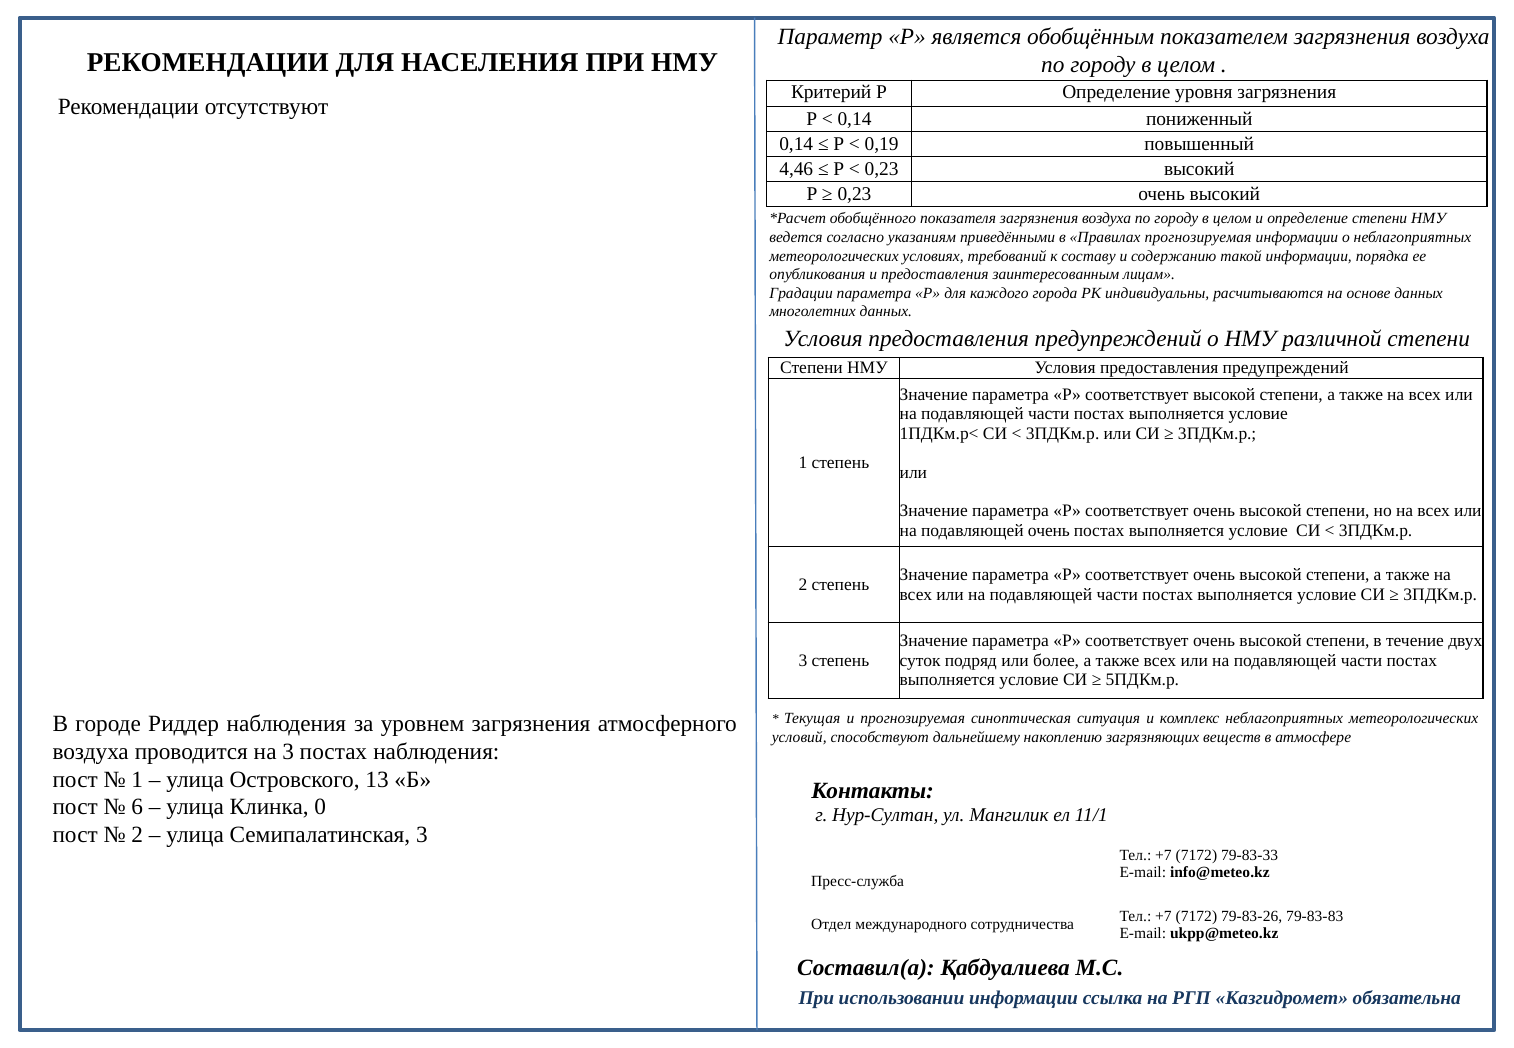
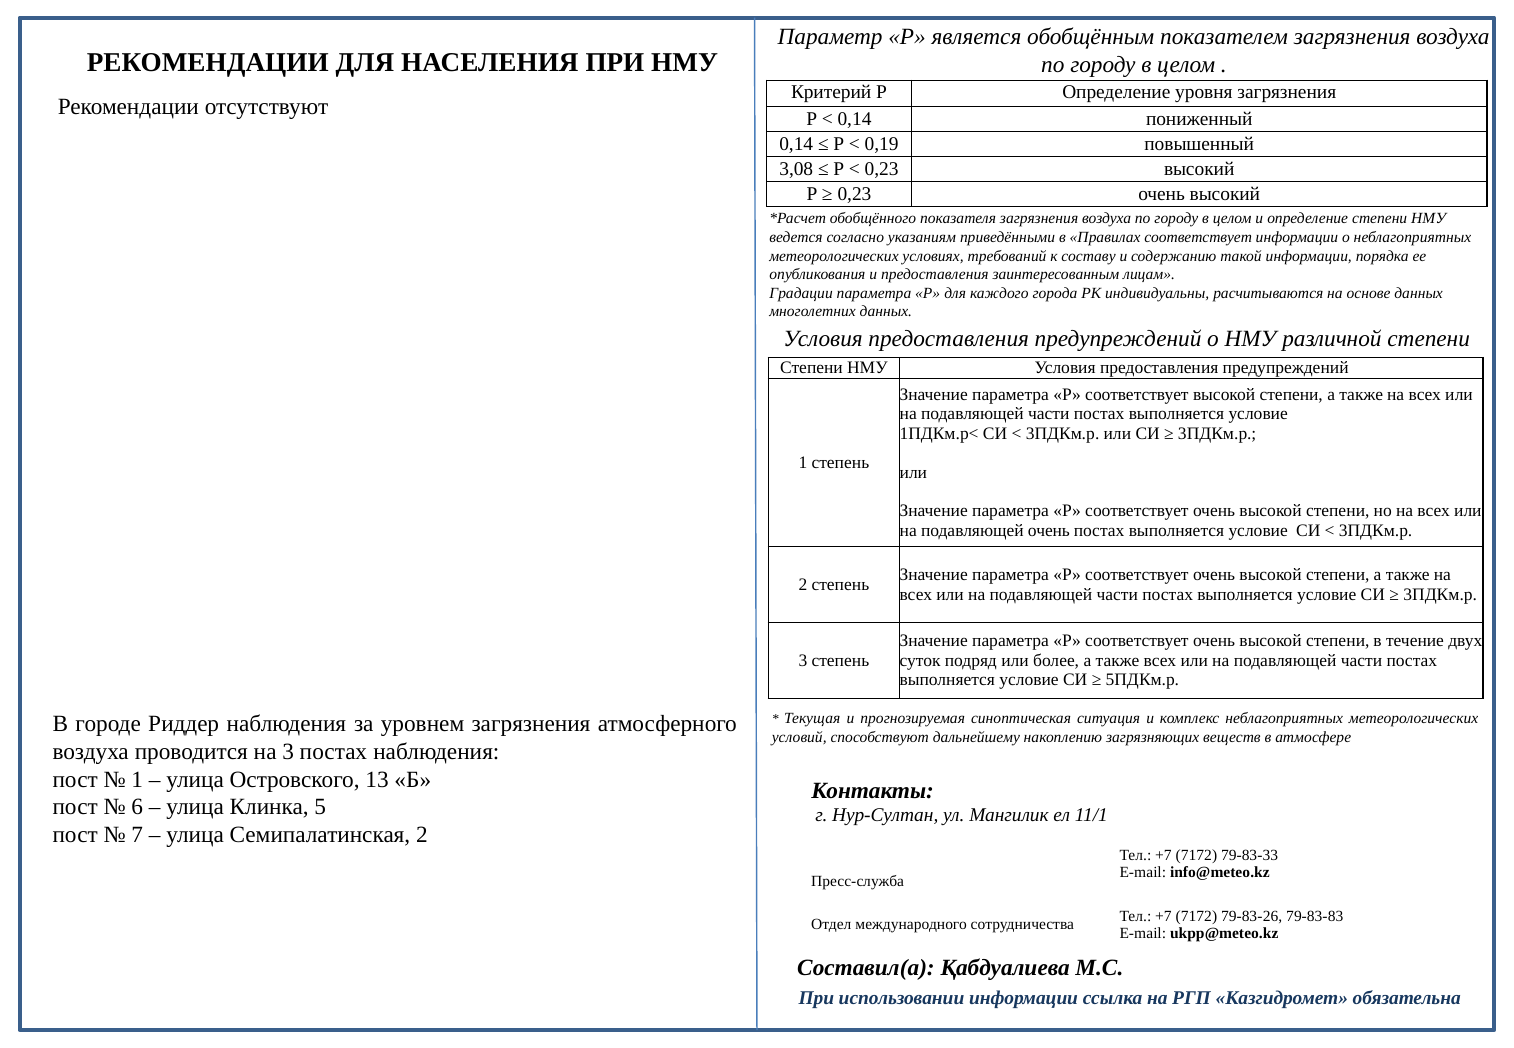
4,46: 4,46 -> 3,08 (796, 169)
Правилах прогнозируемая: прогнозируемая -> соответствует (1198, 237)
0: 0 -> 5 (320, 807)
2: 2 -> 7 (137, 835)
Семипалатинская 3: 3 -> 2 (422, 835)
